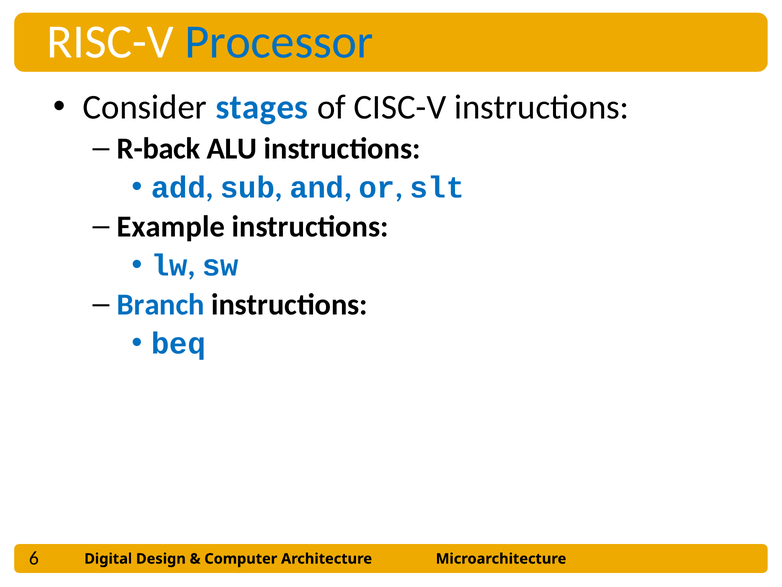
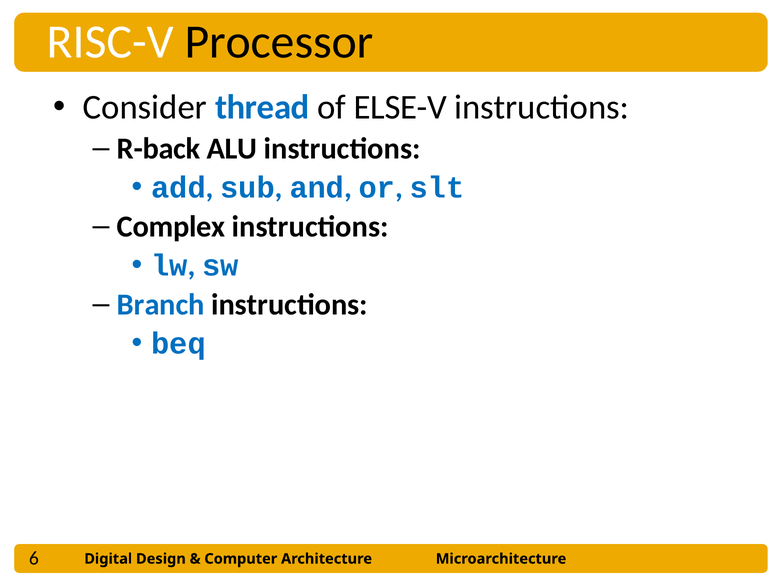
Processor colour: blue -> black (279, 42)
stages: stages -> thread (262, 107)
CISC-V: CISC-V -> ELSE-V (400, 107)
Example: Example -> Complex (171, 226)
